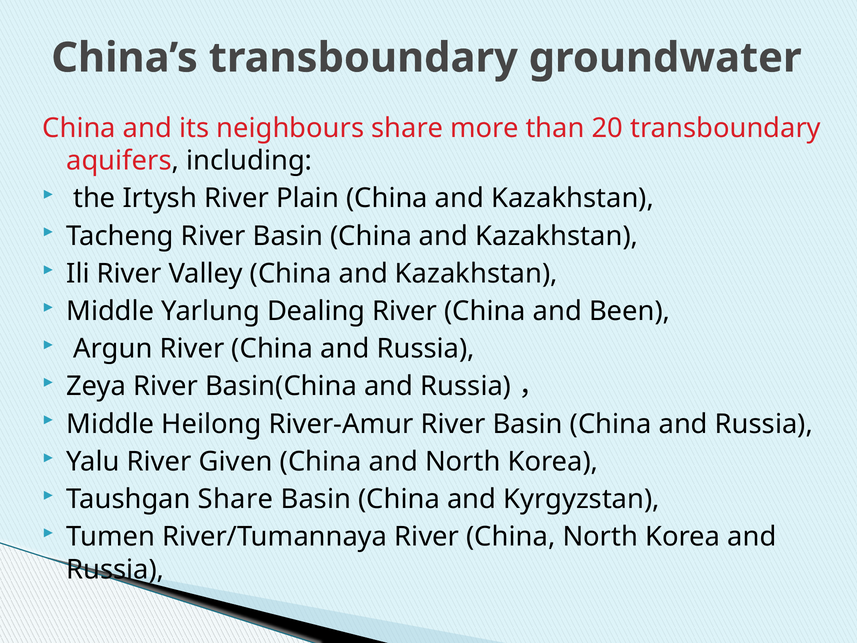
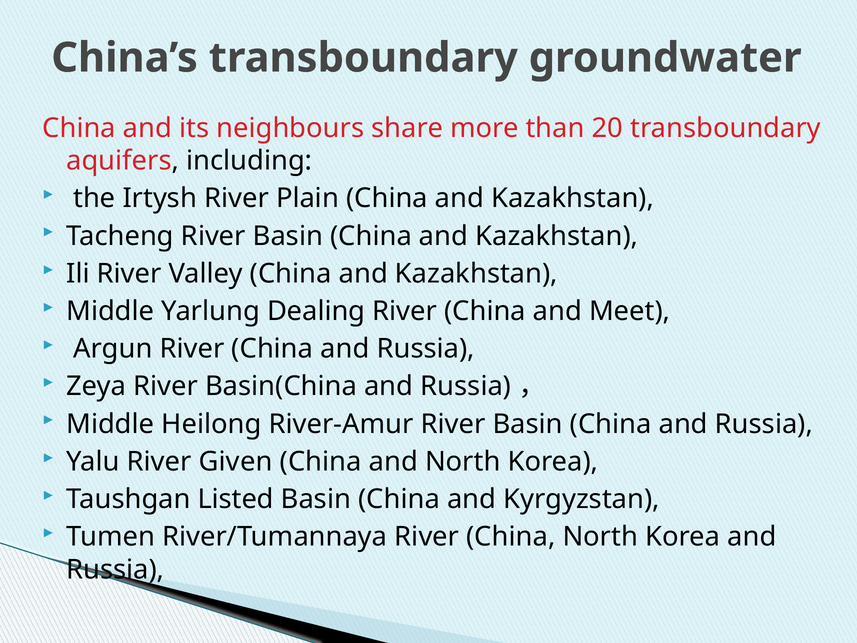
Been: Been -> Meet (630, 311)
Taushgan Share: Share -> Listed (236, 499)
